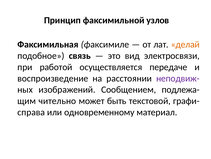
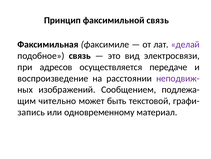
факсимильной узлов: узлов -> связь (158, 20)
делай colour: orange -> purple (185, 44)
работой: работой -> адресов (56, 67)
справа: справа -> запись (31, 112)
